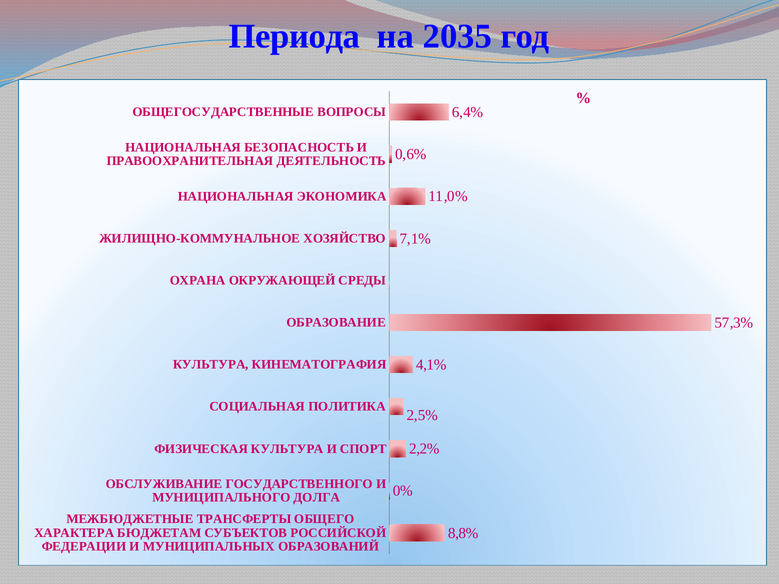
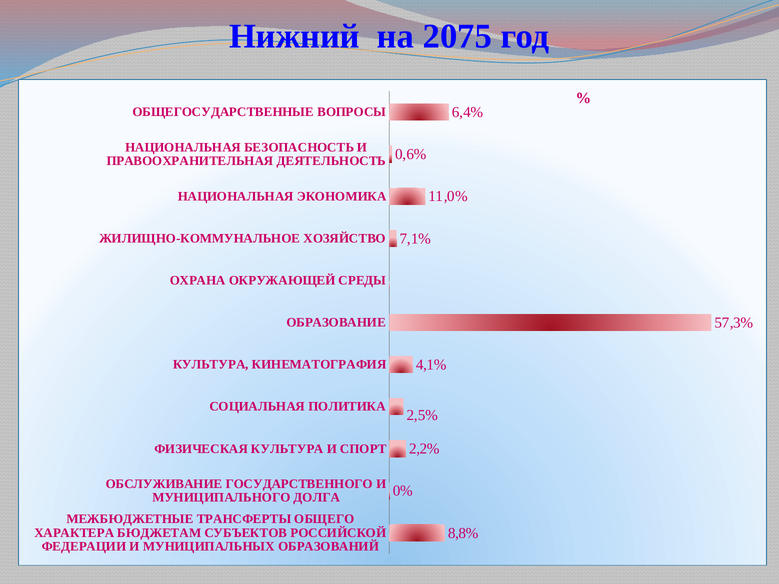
Периода: Периода -> Нижний (295, 36)
2035: 2035 -> 2075 (457, 36)
